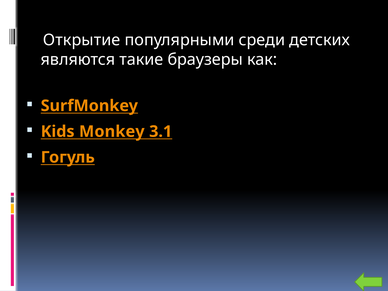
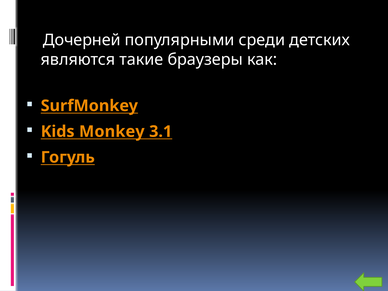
Открытие: Открытие -> Дочерней (82, 40)
